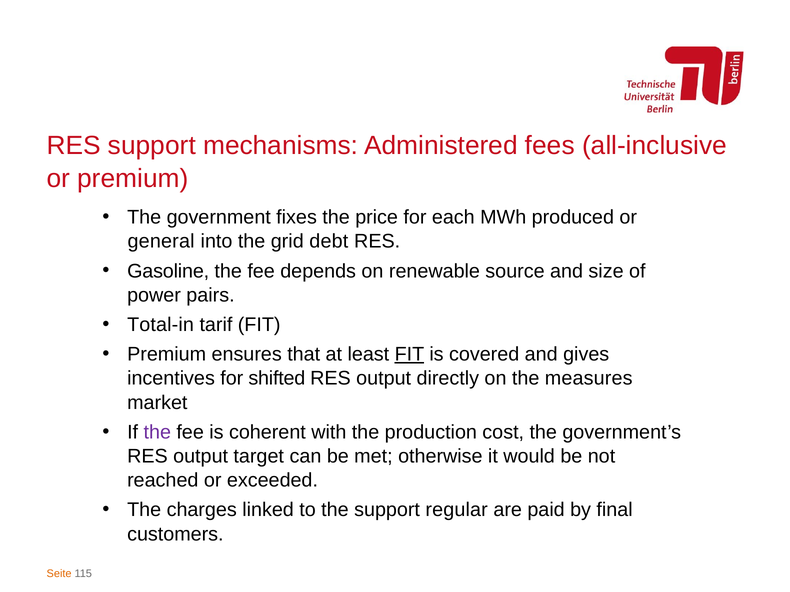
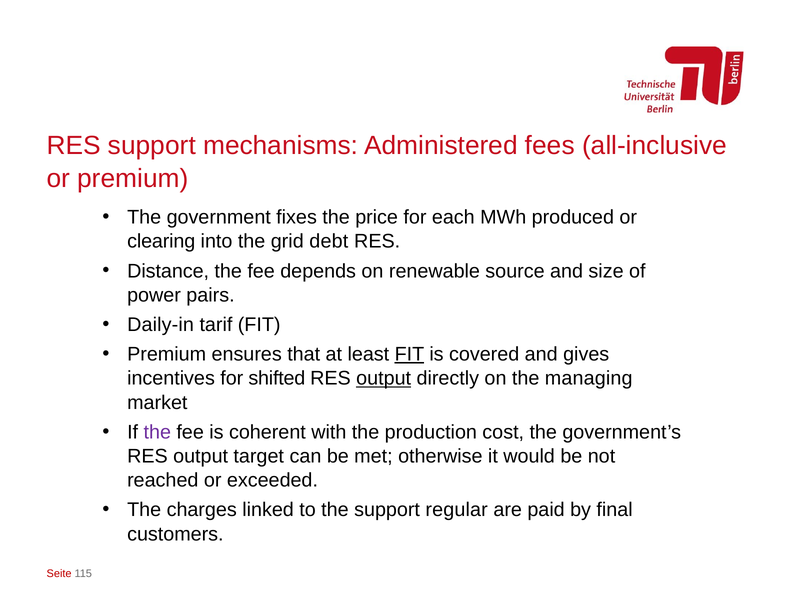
general: general -> clearing (161, 242)
Gasoline: Gasoline -> Distance (168, 271)
Total-in: Total-in -> Daily-in (161, 325)
output underline: none -> present (384, 379)
measures: measures -> managing (589, 379)
Seite colour: orange -> red (59, 574)
